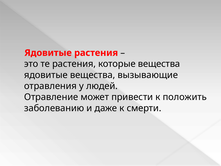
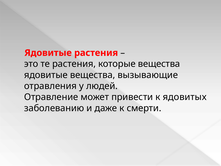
положить: положить -> ядовитых (185, 97)
